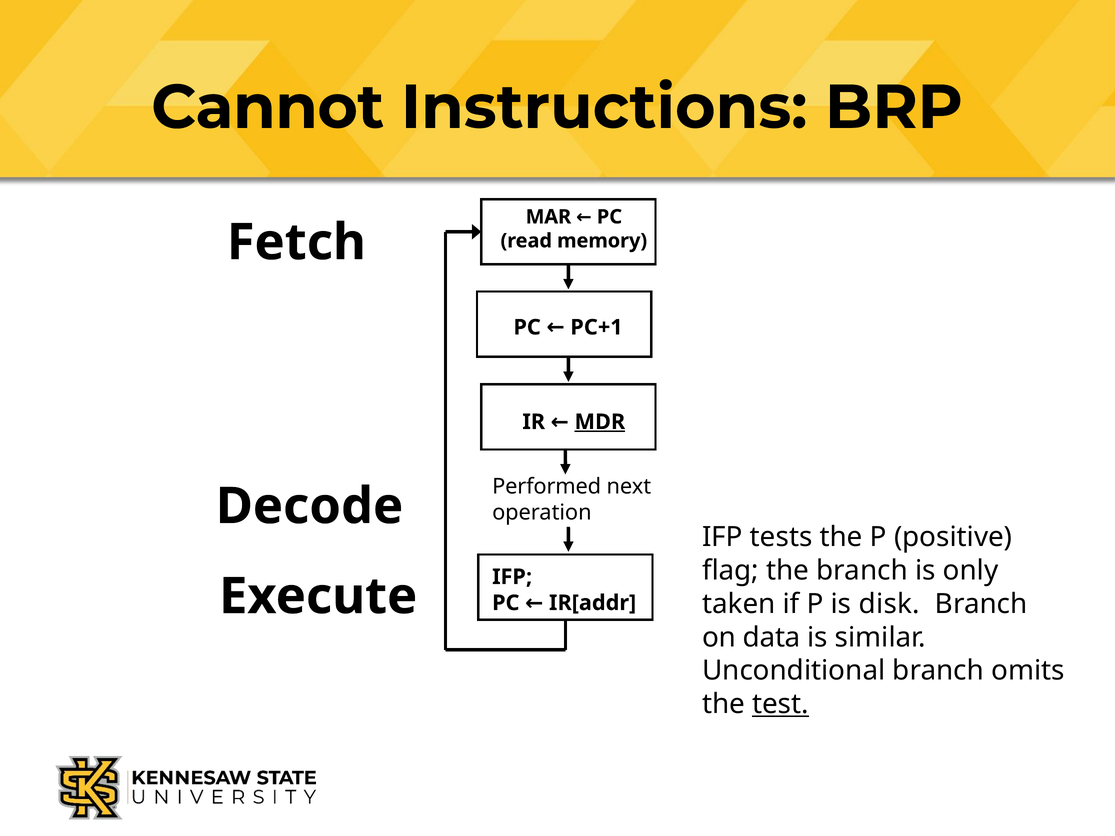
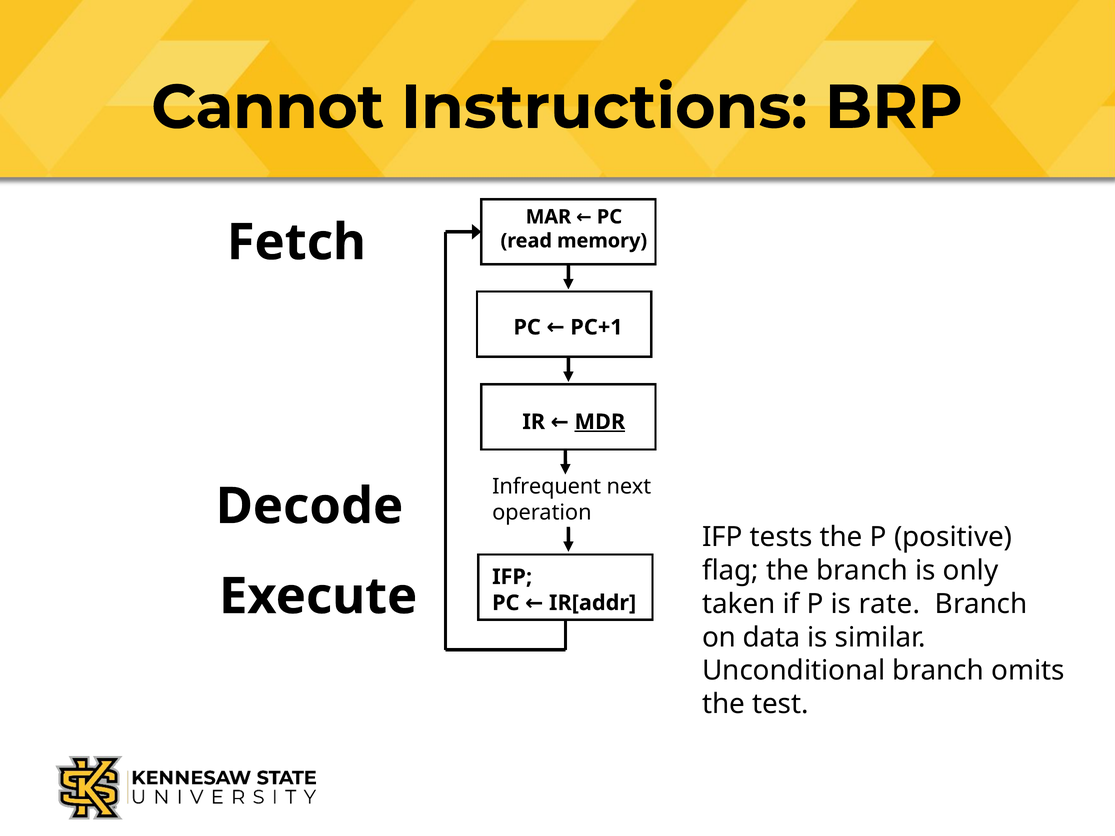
Performed: Performed -> Infrequent (547, 487)
disk: disk -> rate (889, 604)
test underline: present -> none (781, 704)
